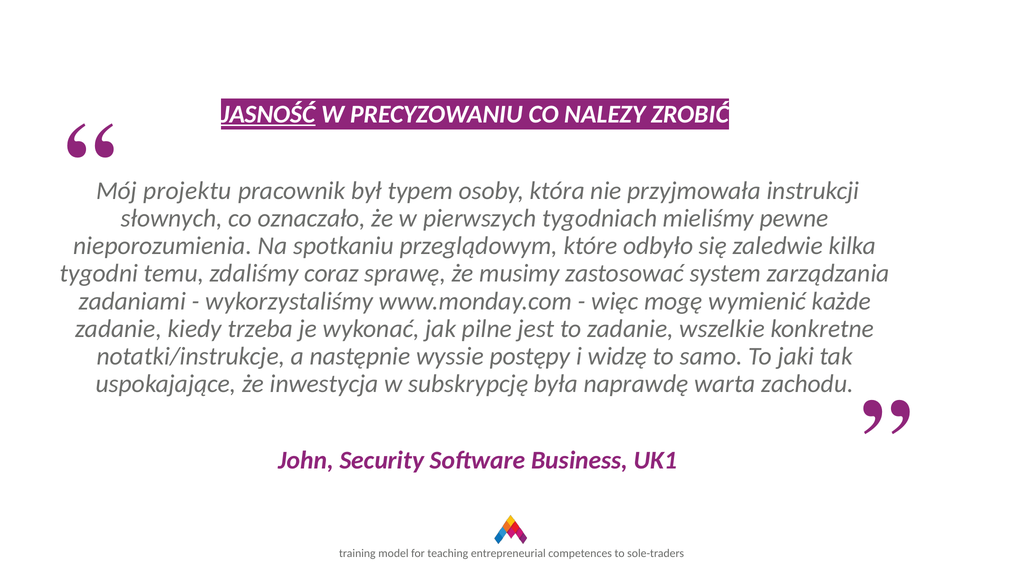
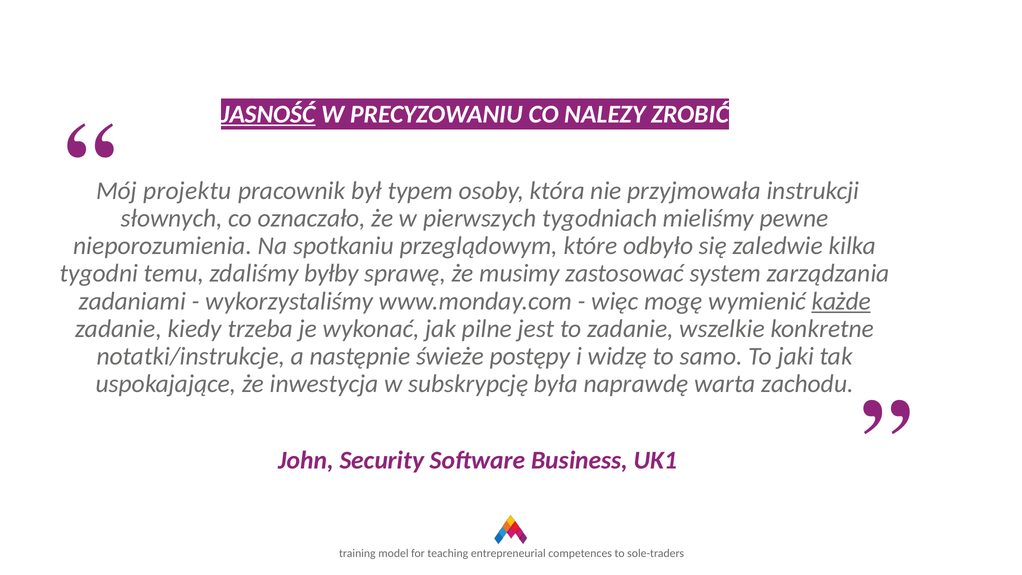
coraz: coraz -> byłby (331, 273)
każde underline: none -> present (841, 301)
wyssie: wyssie -> świeże (450, 356)
